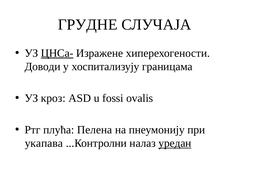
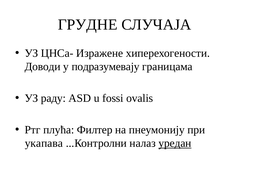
ЦНСа- underline: present -> none (57, 53)
хоспитализују: хоспитализују -> подразумевају (106, 67)
кроз: кроз -> раду (53, 98)
Пелена: Пелена -> Филтер (95, 130)
